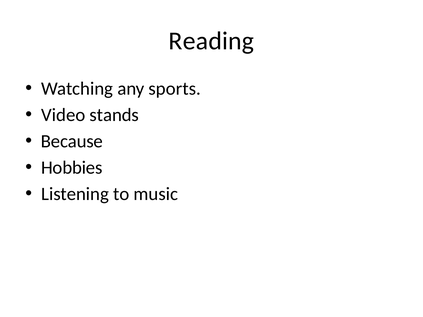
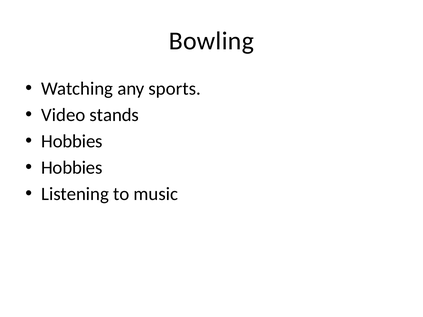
Reading: Reading -> Bowling (211, 41)
Because: Because -> Hobbies (72, 141)
